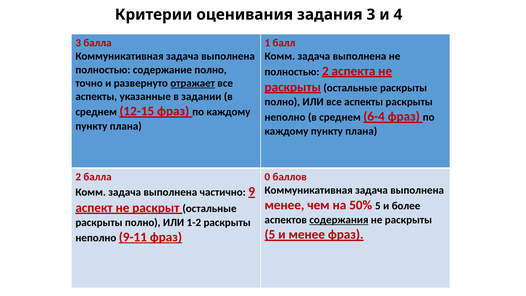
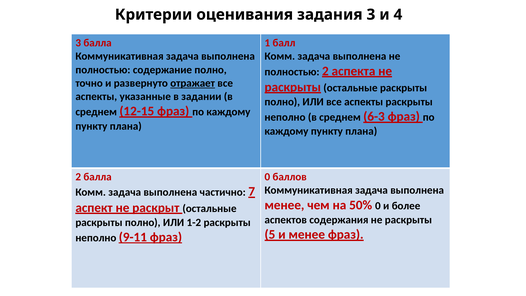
6-4: 6-4 -> 6-3 (374, 117)
9: 9 -> 7 (252, 192)
50% 5: 5 -> 0 (378, 206)
содержания underline: present -> none (339, 220)
